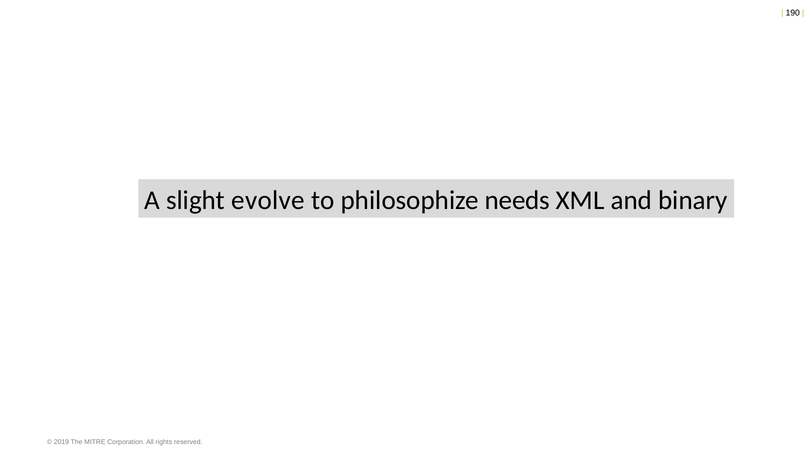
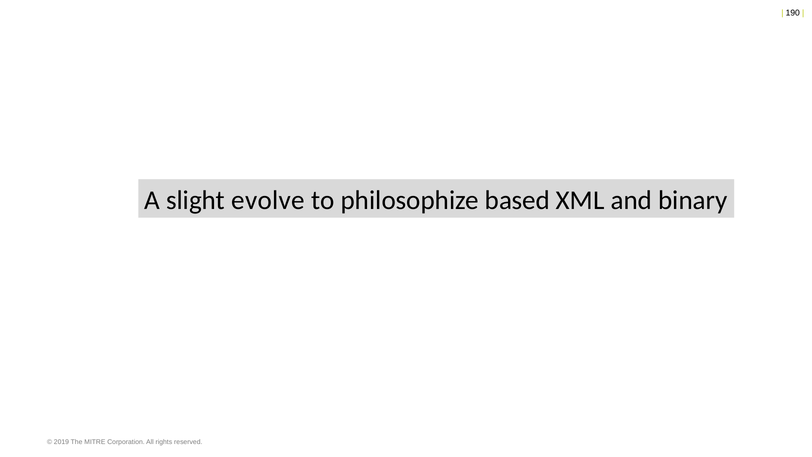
needs: needs -> based (517, 200)
